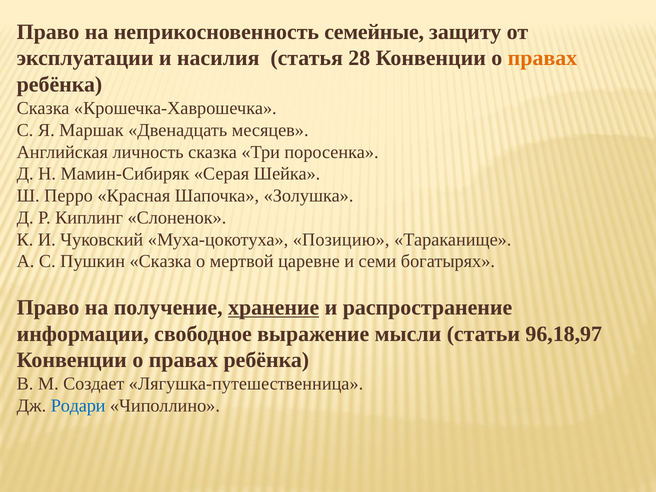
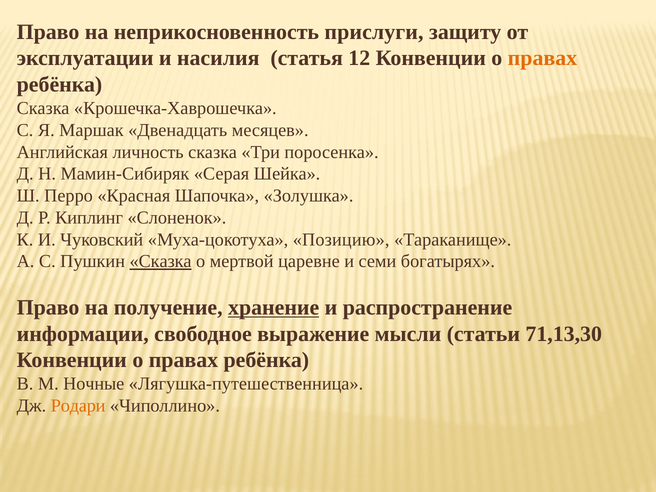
семейные: семейные -> прислуги (374, 32)
28: 28 -> 12 (359, 58)
Сказка underline: none -> present (161, 261)
96,18,97: 96,18,97 -> 71,13,30 (564, 334)
Создает: Создает -> Ночные (94, 384)
Родари colour: blue -> orange (78, 406)
